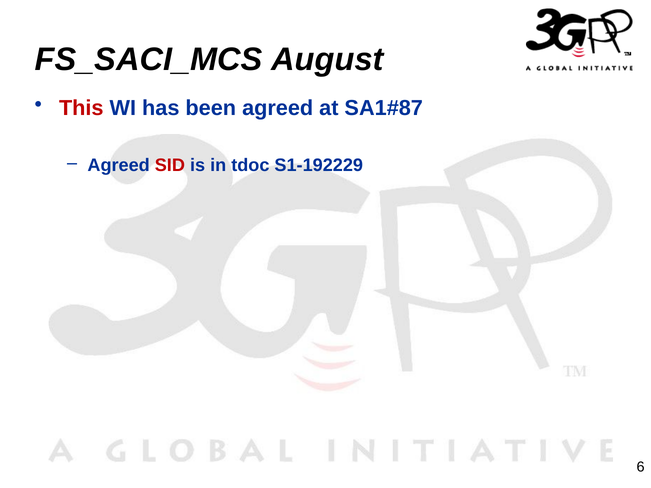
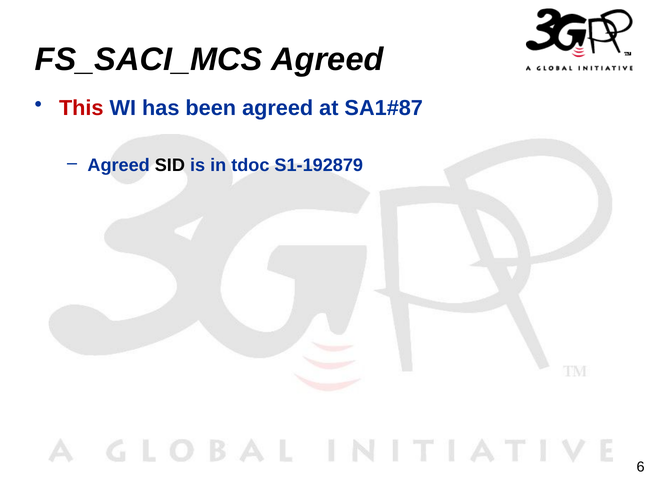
FS_SACI_MCS August: August -> Agreed (327, 60)
SID colour: red -> black (170, 166)
S1-192229: S1-192229 -> S1-192879 (319, 166)
